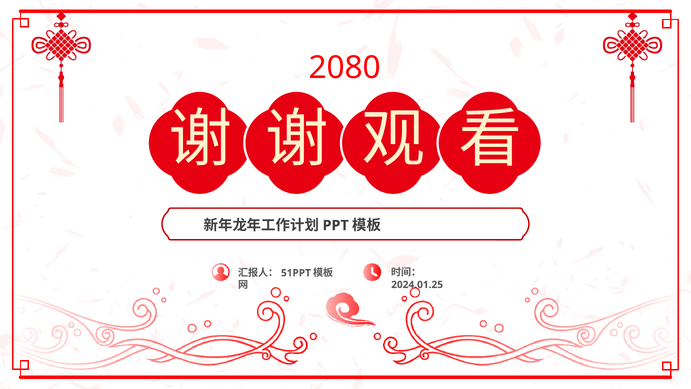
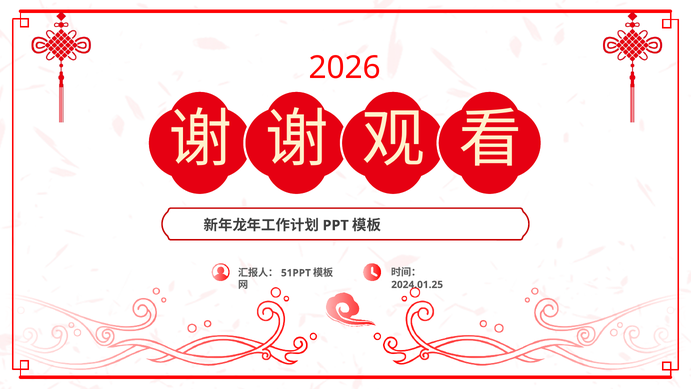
2080: 2080 -> 2026 (345, 68)
